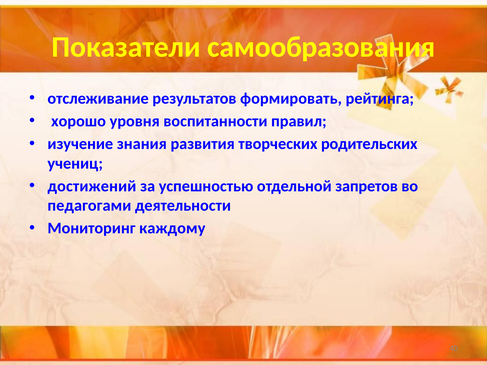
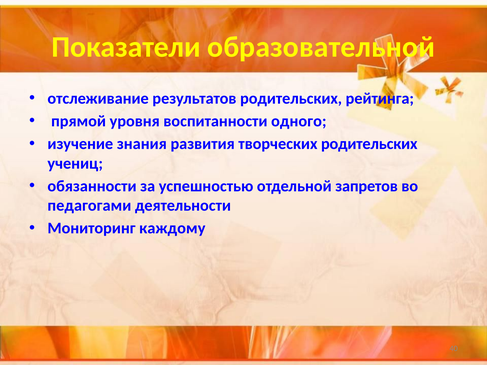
самообразования: самообразования -> образовательной (321, 47)
результатов формировать: формировать -> родительских (291, 99)
хорошо: хорошо -> прямой (79, 121)
правил: правил -> одного (299, 121)
достижений: достижений -> обязанности (92, 186)
